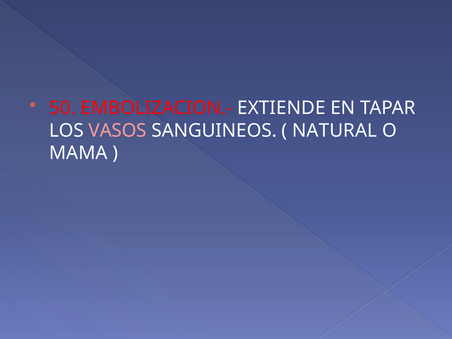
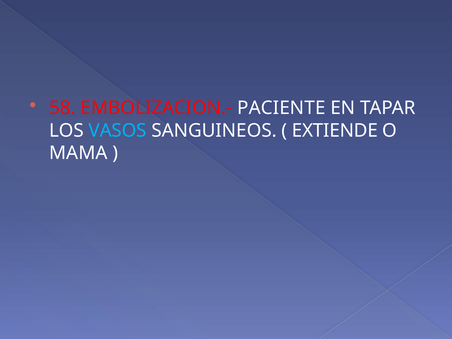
50: 50 -> 58 (62, 108)
EXTIENDE: EXTIENDE -> PACIENTE (281, 108)
VASOS colour: pink -> light blue (118, 131)
NATURAL: NATURAL -> EXTIENDE (335, 131)
